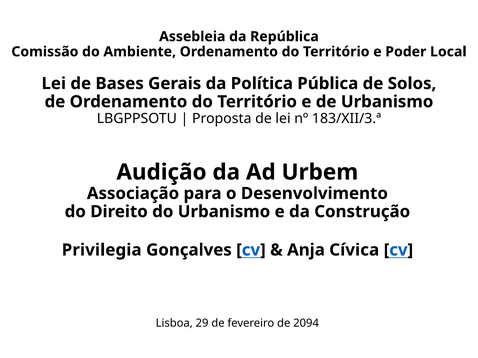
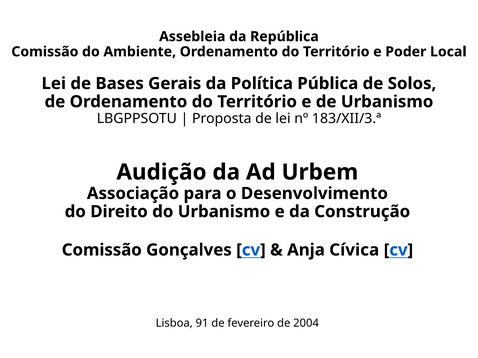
Privilegia: Privilegia -> Comissão (102, 250)
29: 29 -> 91 (202, 324)
2094: 2094 -> 2004 (306, 324)
